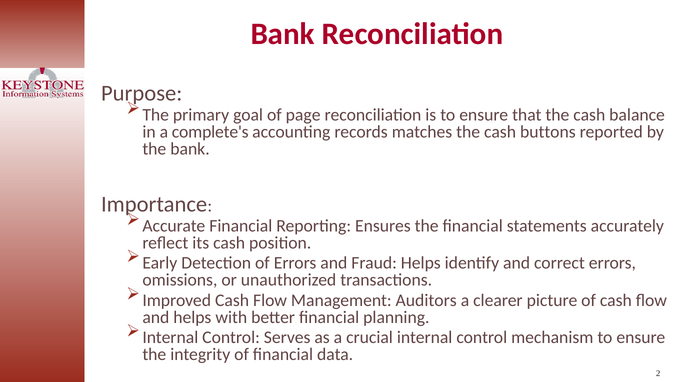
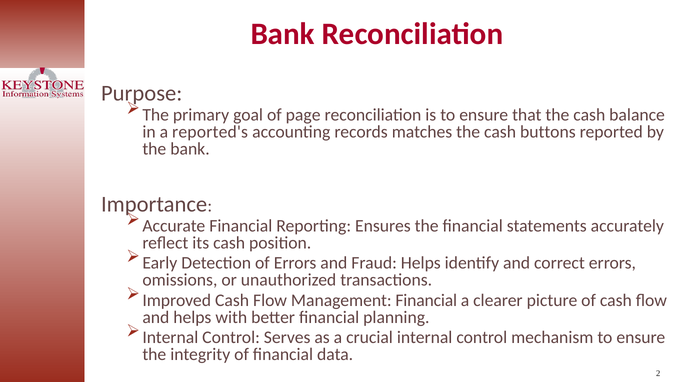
complete's: complete's -> reported's (210, 132)
Management Auditors: Auditors -> Financial (426, 300)
